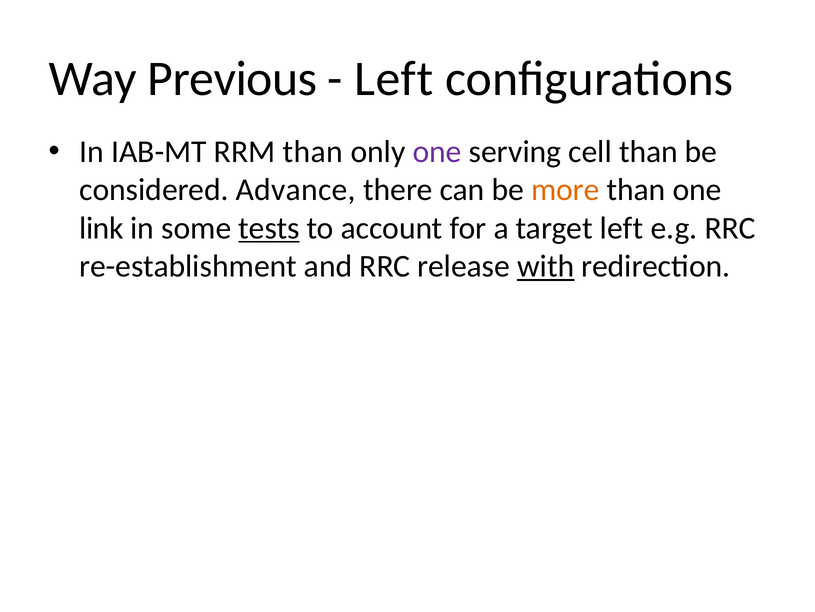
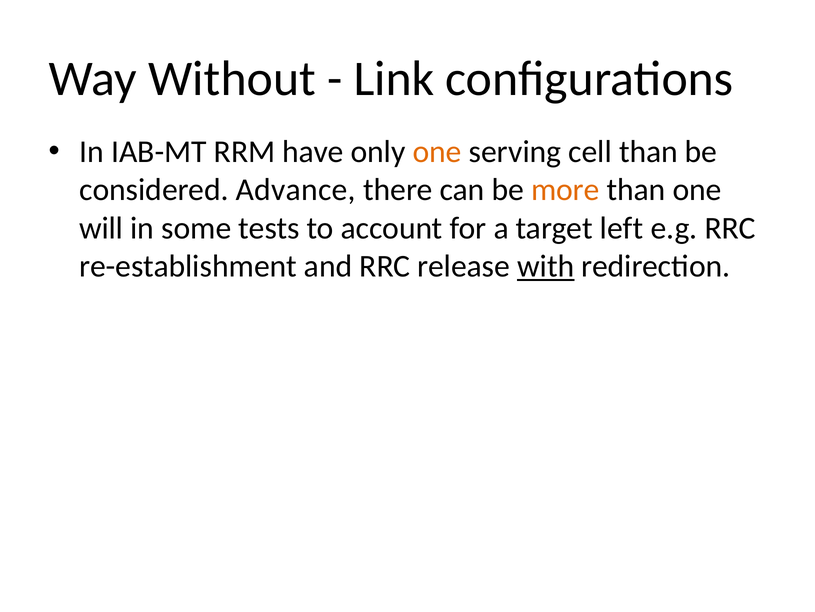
Previous: Previous -> Without (232, 79)
Left: Left -> Link (394, 79)
RRM than: than -> have (313, 152)
one colour: purple -> orange (437, 152)
link: link -> will (101, 228)
tests underline: present -> none (269, 228)
